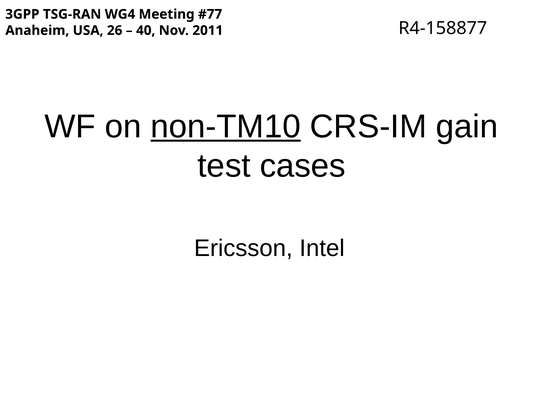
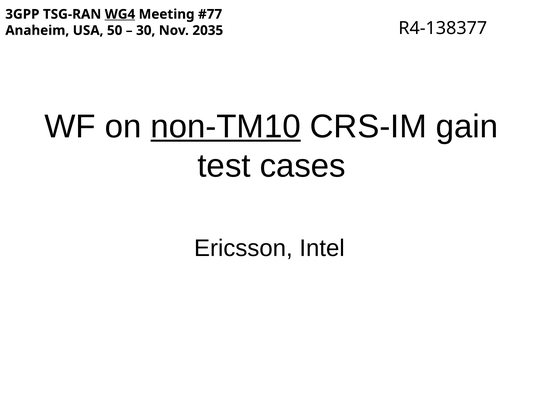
WG4 underline: none -> present (120, 14)
R4-158877: R4-158877 -> R4-138377 (443, 28)
26: 26 -> 50 (115, 30)
40: 40 -> 30 (146, 30)
2011: 2011 -> 2035 (208, 30)
